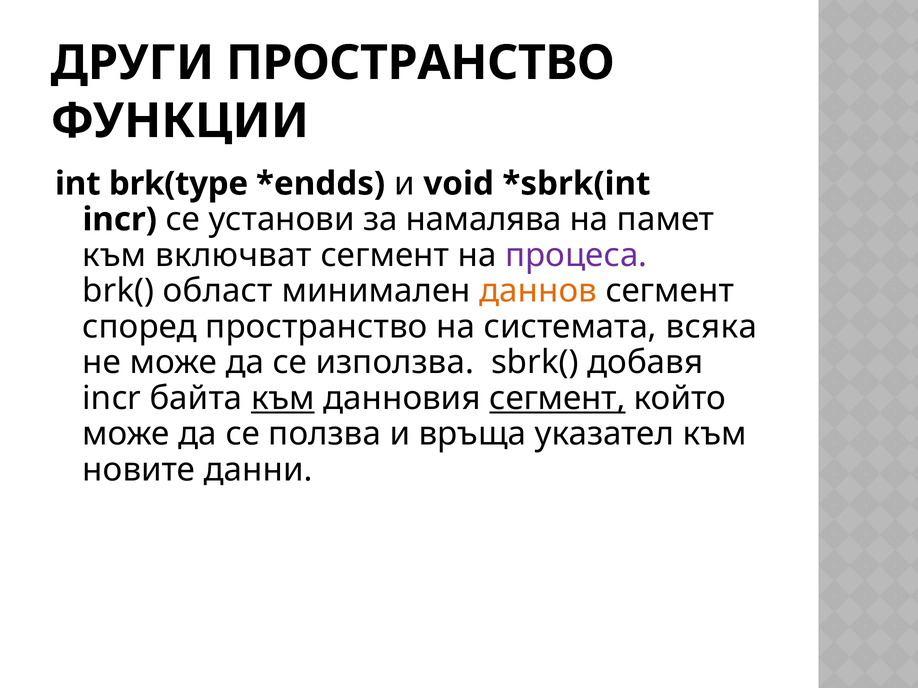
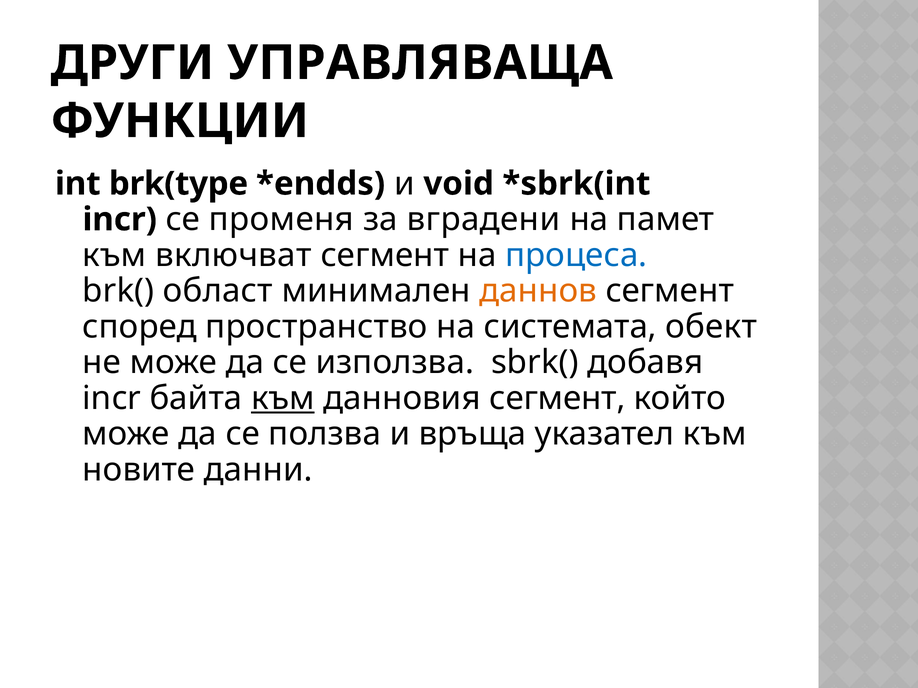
ДРУГИ ПРОСТРАНСТВО: ПРОСТРАНСТВО -> УПРАВЛЯВАЩА (420, 63)
установи: установи -> променя (281, 220)
намалява: намалява -> вградени (484, 220)
процеса colour: purple -> blue (576, 255)
всяка: всяка -> обект (711, 327)
сегмент underline: present -> none (557, 398)
